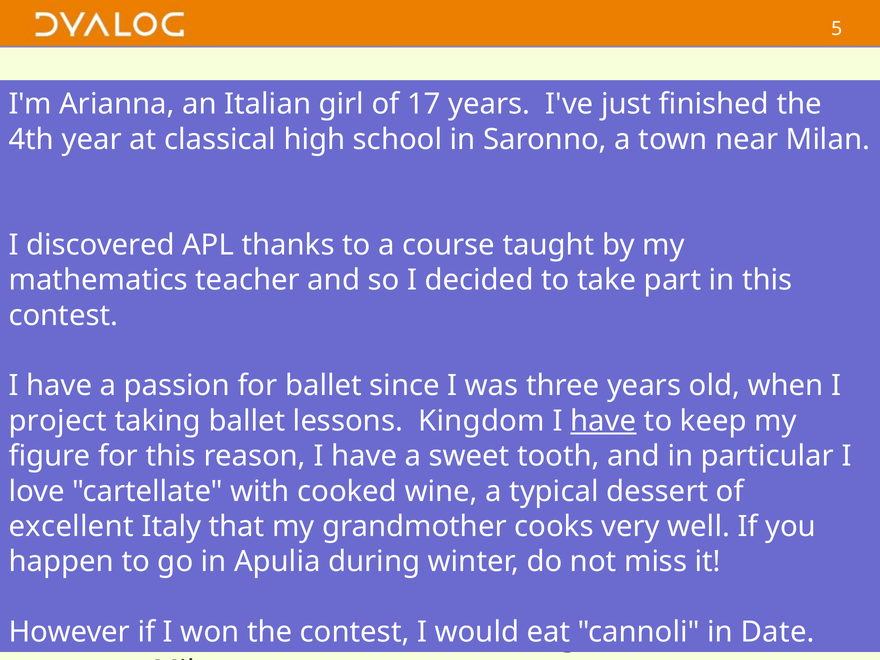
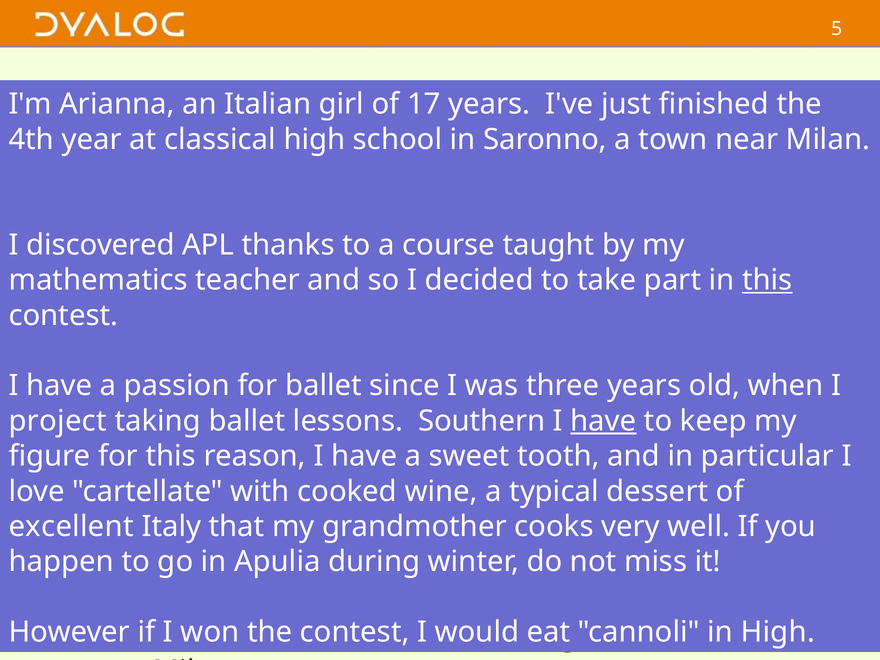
this underline: none -> present (767, 280)
Kingdom: Kingdom -> Southern (482, 421)
in Date: Date -> High (778, 632)
